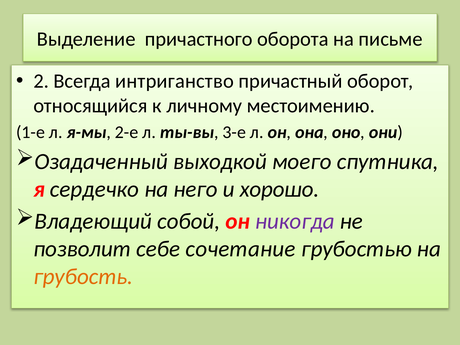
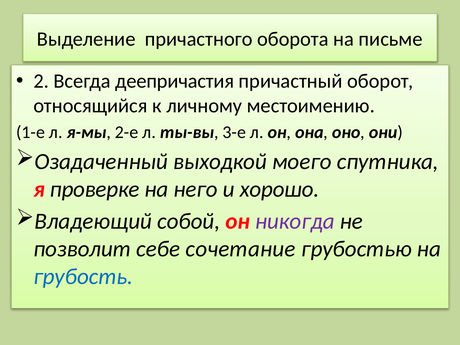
интриганство: интриганство -> деепричастия (175, 81)
сердечко: сердечко -> проверке (95, 189)
грубость colour: orange -> blue (83, 277)
